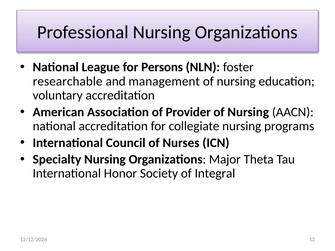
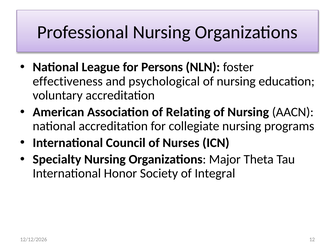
researchable: researchable -> effectiveness (68, 81)
management: management -> psychological (164, 81)
Provider: Provider -> Relating (188, 112)
